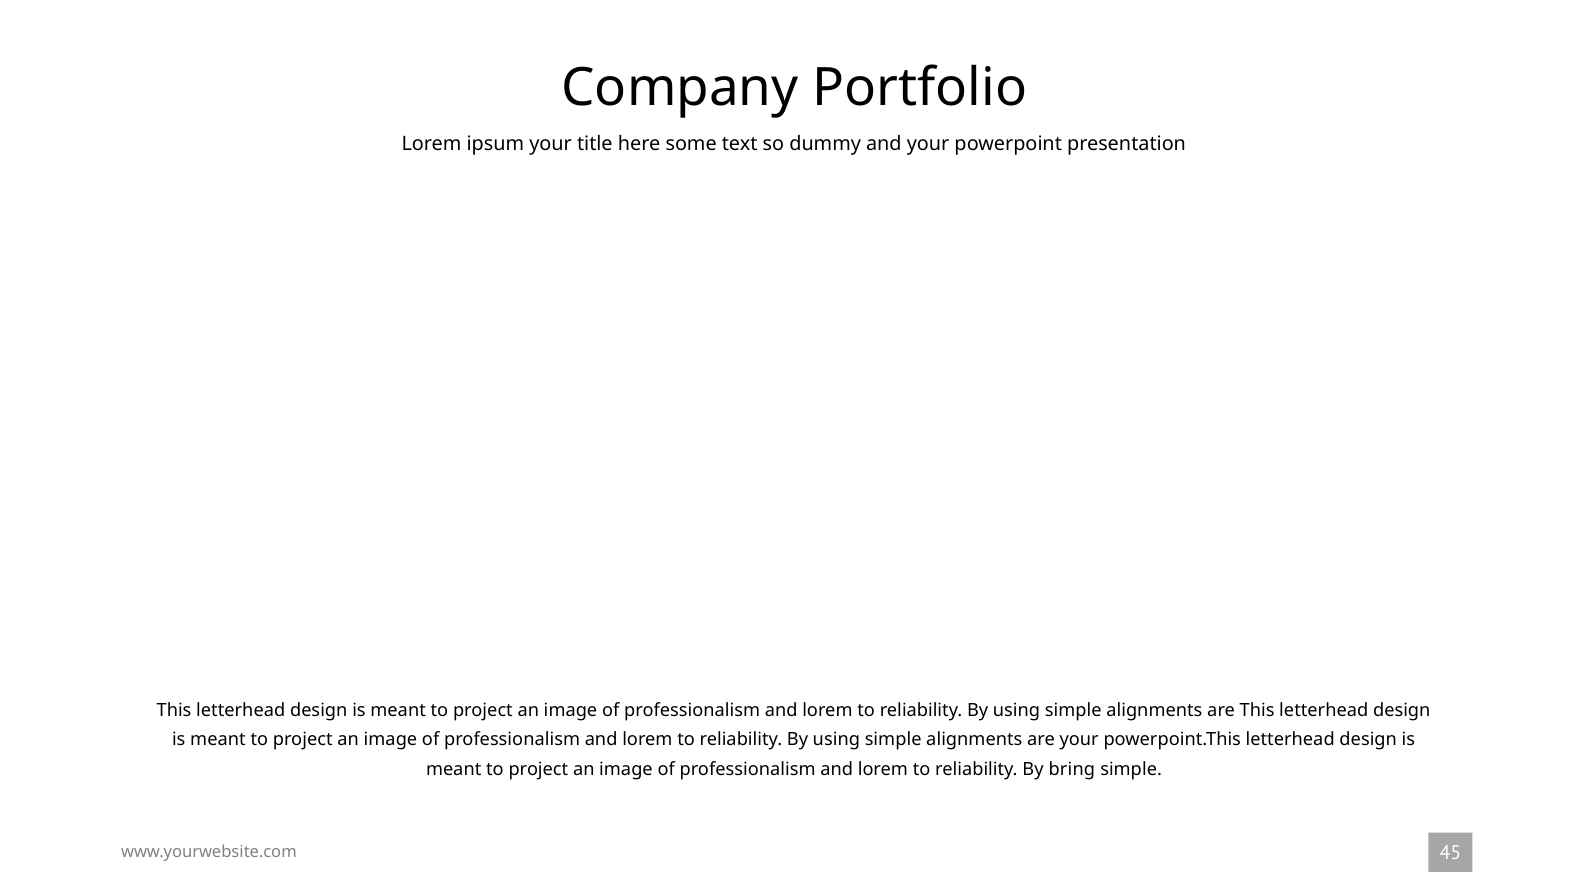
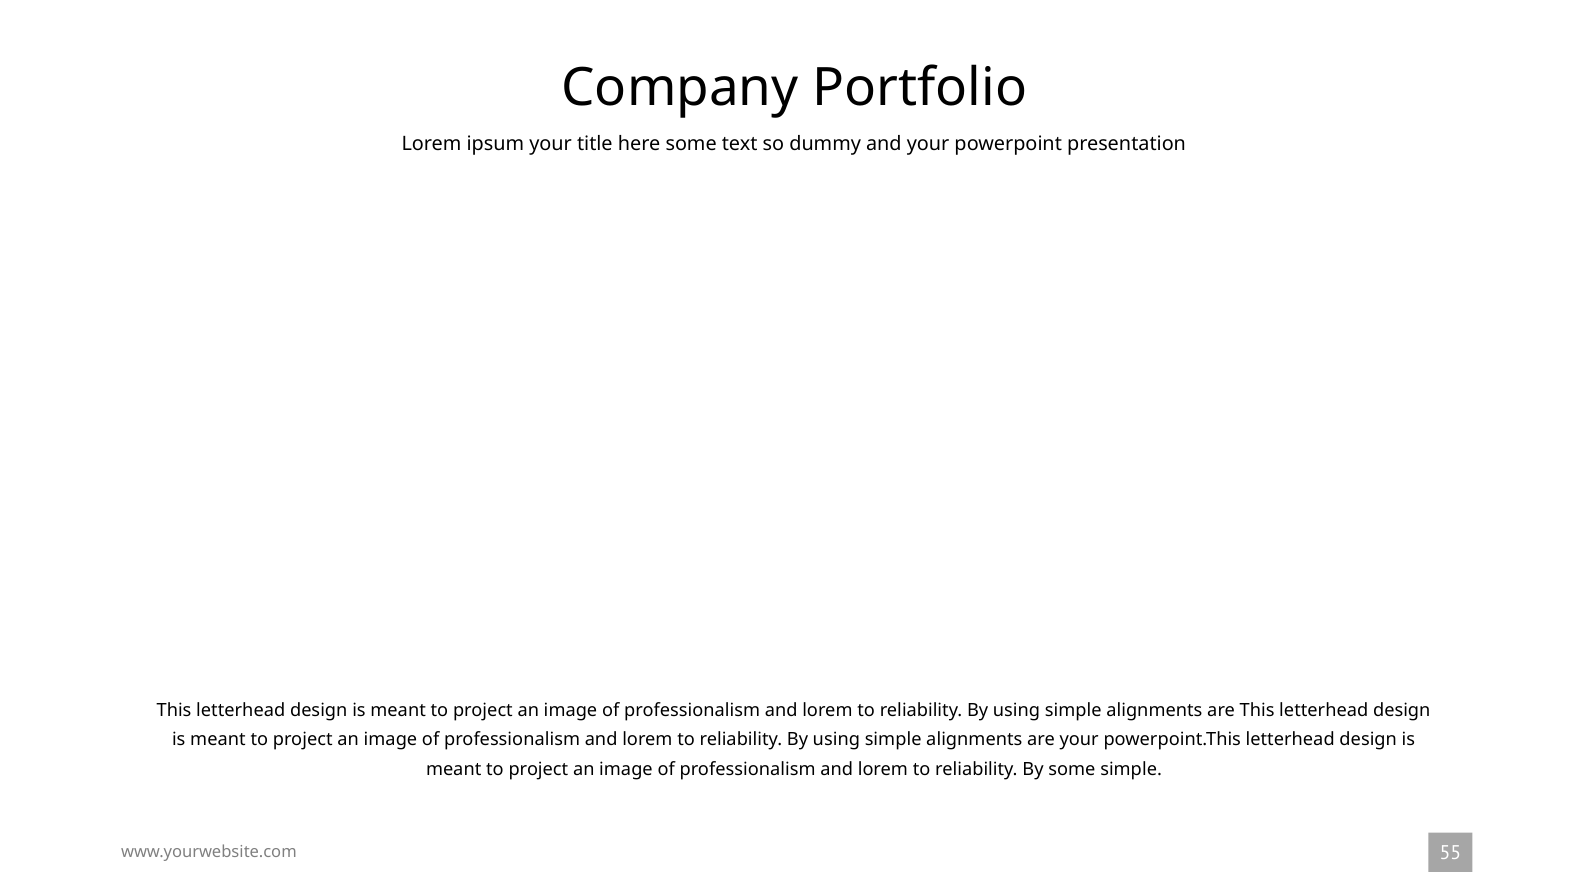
By bring: bring -> some (1072, 770)
45: 45 -> 55 (1450, 853)
